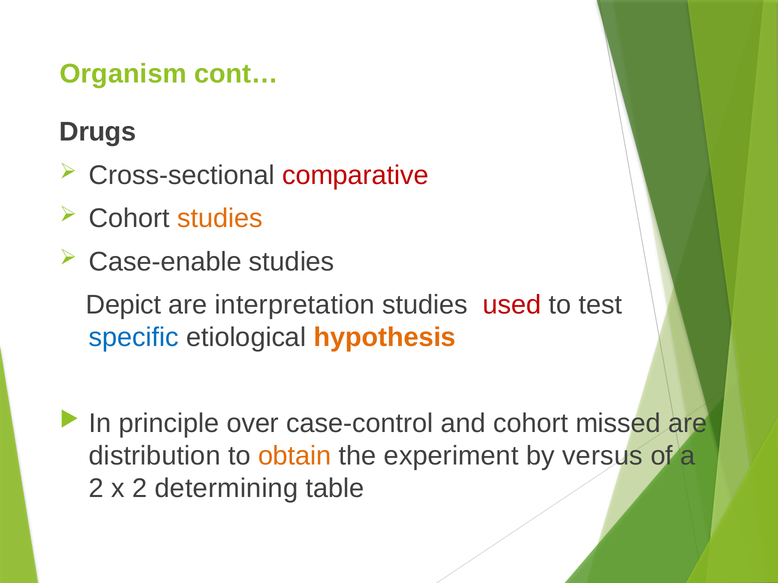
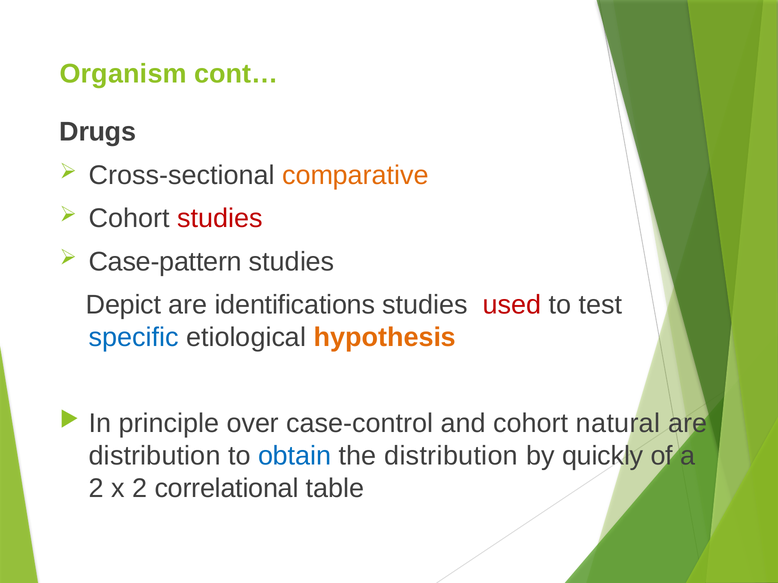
comparative colour: red -> orange (355, 175)
studies colour: orange -> red (220, 219)
Case-enable: Case-enable -> Case-pattern (165, 262)
interpretation: interpretation -> identifications (295, 305)
missed: missed -> natural (618, 424)
obtain colour: orange -> blue (295, 456)
the experiment: experiment -> distribution (451, 456)
versus: versus -> quickly (603, 456)
determining: determining -> correlational (227, 489)
